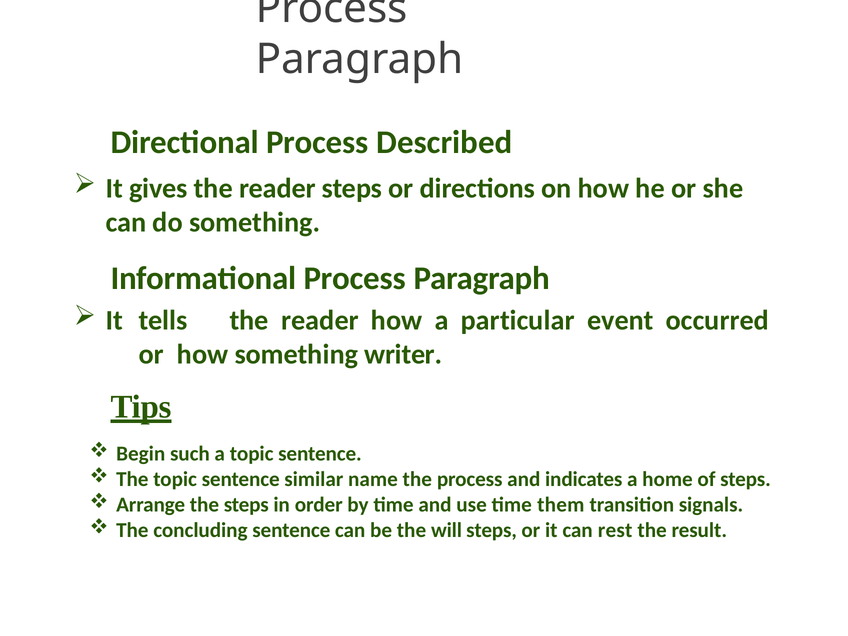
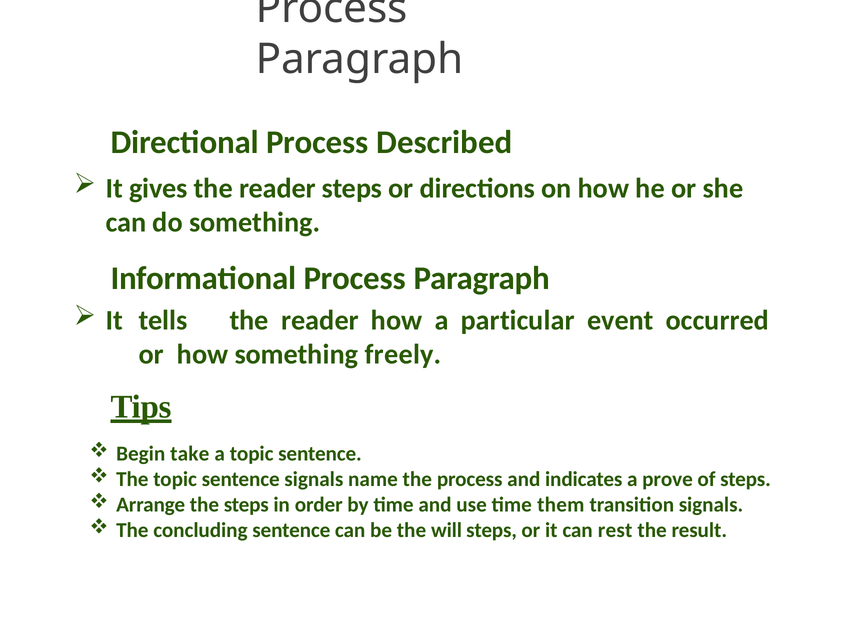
writer: writer -> freely (403, 354)
such: such -> take (190, 454)
sentence similar: similar -> signals (314, 479)
home: home -> prove (667, 479)
